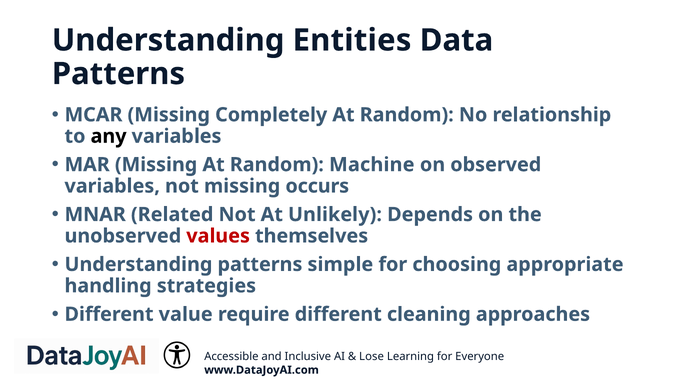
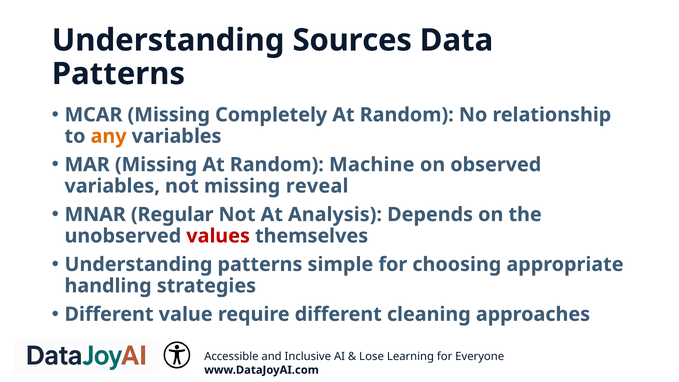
Entities: Entities -> Sources (352, 40)
any colour: black -> orange (109, 136)
occurs: occurs -> reveal (317, 186)
Related: Related -> Regular (172, 215)
Unlikely: Unlikely -> Analysis (335, 215)
